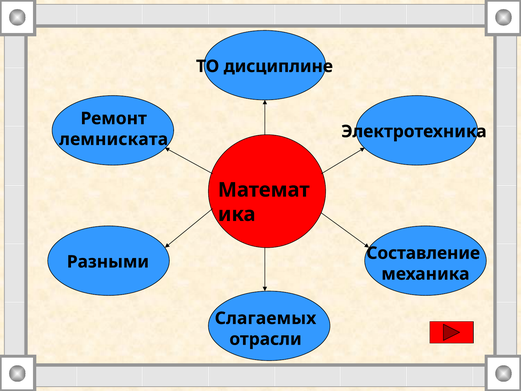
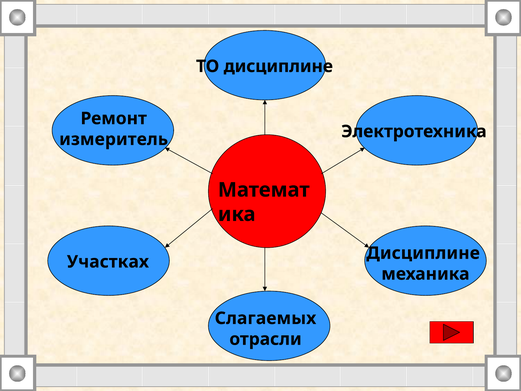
лемниската: лемниската -> измеритель (114, 139)
Составление: Составление -> Дисциплине (423, 253)
Разными: Разными -> Участках (108, 262)
